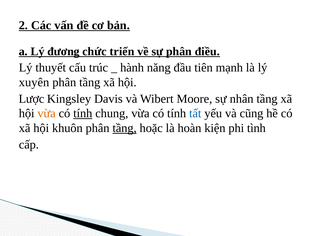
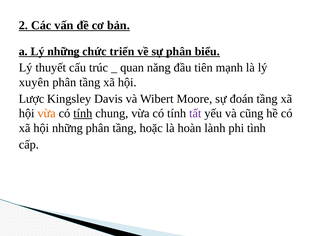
Lý đương: đương -> những (64, 51)
điều: điều -> biểu (207, 51)
hành: hành -> quan (132, 68)
nhân: nhân -> đoán (242, 99)
tất colour: blue -> purple (195, 114)
hội khuôn: khuôn -> những (67, 128)
tầng underline: present -> none (125, 128)
kiện: kiện -> lành (215, 128)
